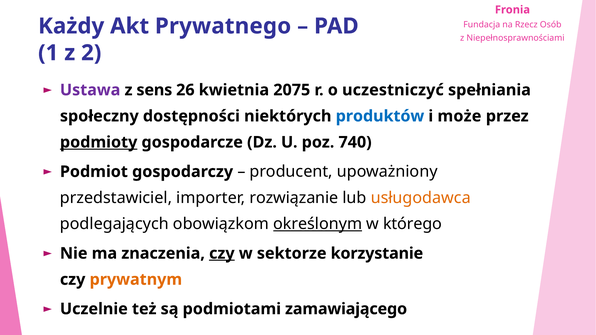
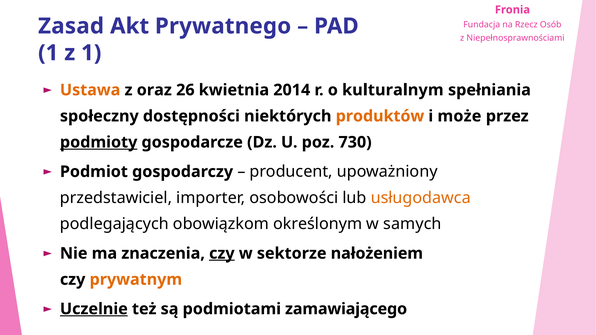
Każdy: Każdy -> Zasad (71, 26)
z 2: 2 -> 1 (91, 53)
Ustawa colour: purple -> orange (90, 90)
sens: sens -> oraz (154, 90)
2075: 2075 -> 2014 (292, 90)
uczestniczyć: uczestniczyć -> kulturalnym (393, 90)
produktów colour: blue -> orange (380, 116)
740: 740 -> 730 (355, 142)
rozwiązanie: rozwiązanie -> osobowości (294, 198)
określonym underline: present -> none (318, 224)
którego: którego -> samych (412, 224)
korzystanie: korzystanie -> nałożeniem (377, 254)
Uczelnie underline: none -> present (94, 309)
